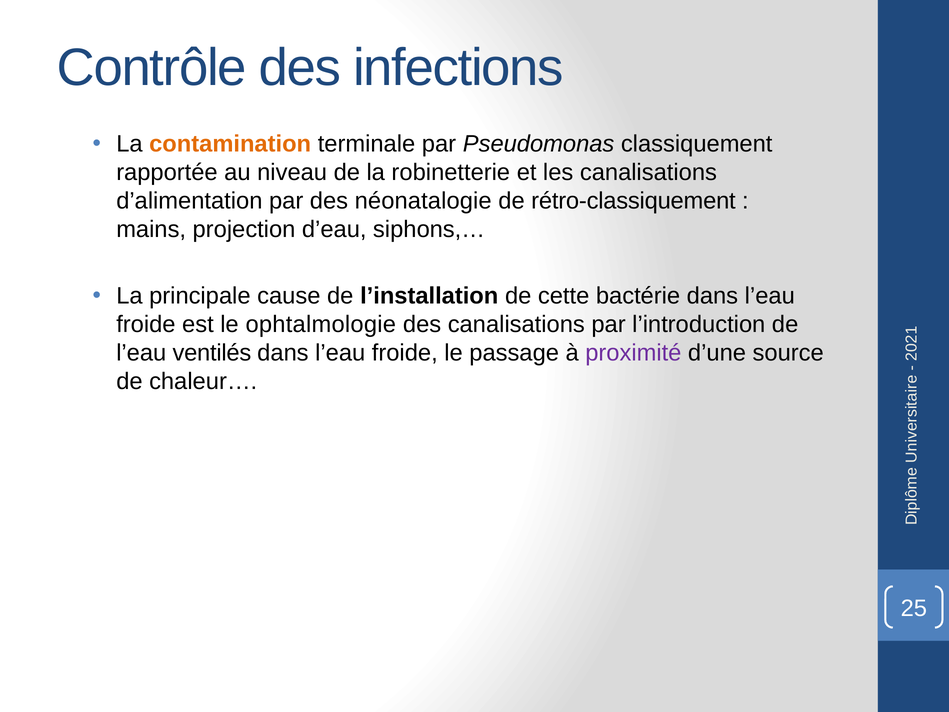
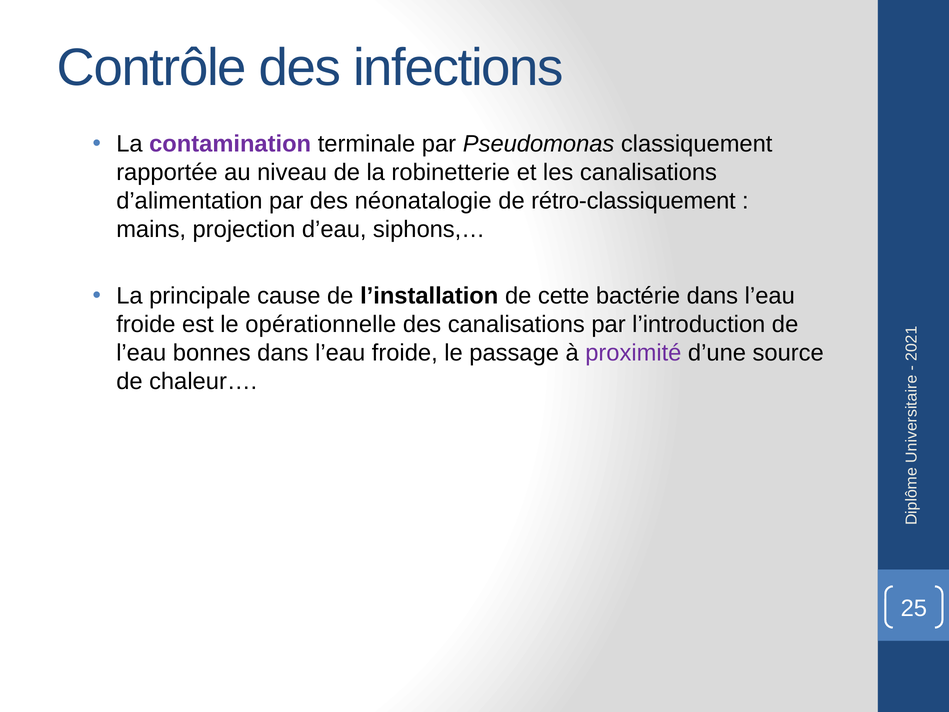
contamination colour: orange -> purple (230, 144)
ophtalmologie: ophtalmologie -> opérationnelle (321, 324)
ventilés: ventilés -> bonnes (212, 353)
